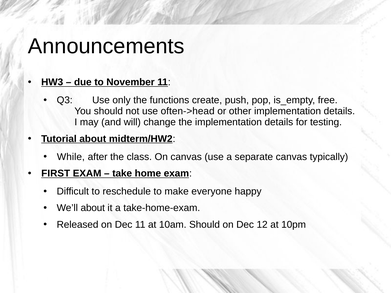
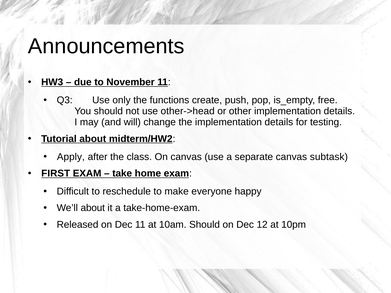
often->head: often->head -> other->head (188, 111)
While: While -> Apply (71, 157)
typically: typically -> subtask (329, 157)
